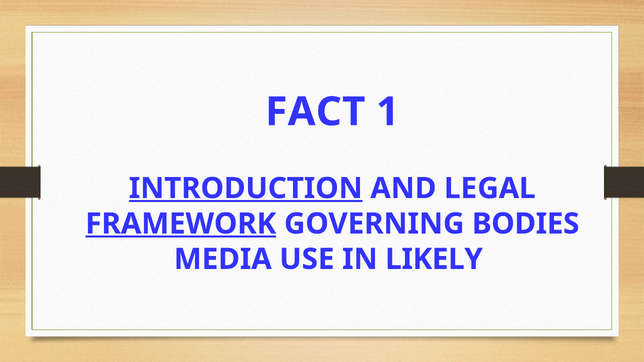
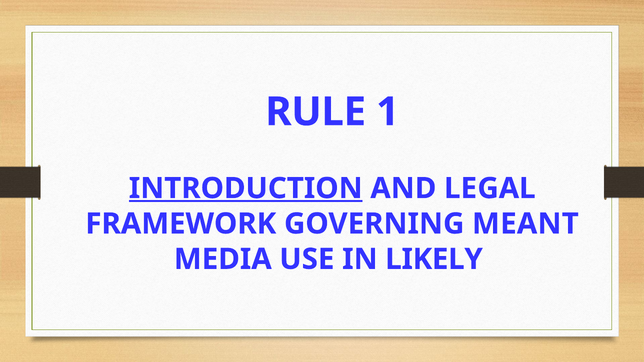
FACT: FACT -> RULE (316, 112)
FRAMEWORK underline: present -> none (181, 224)
BODIES: BODIES -> MEANT (525, 224)
